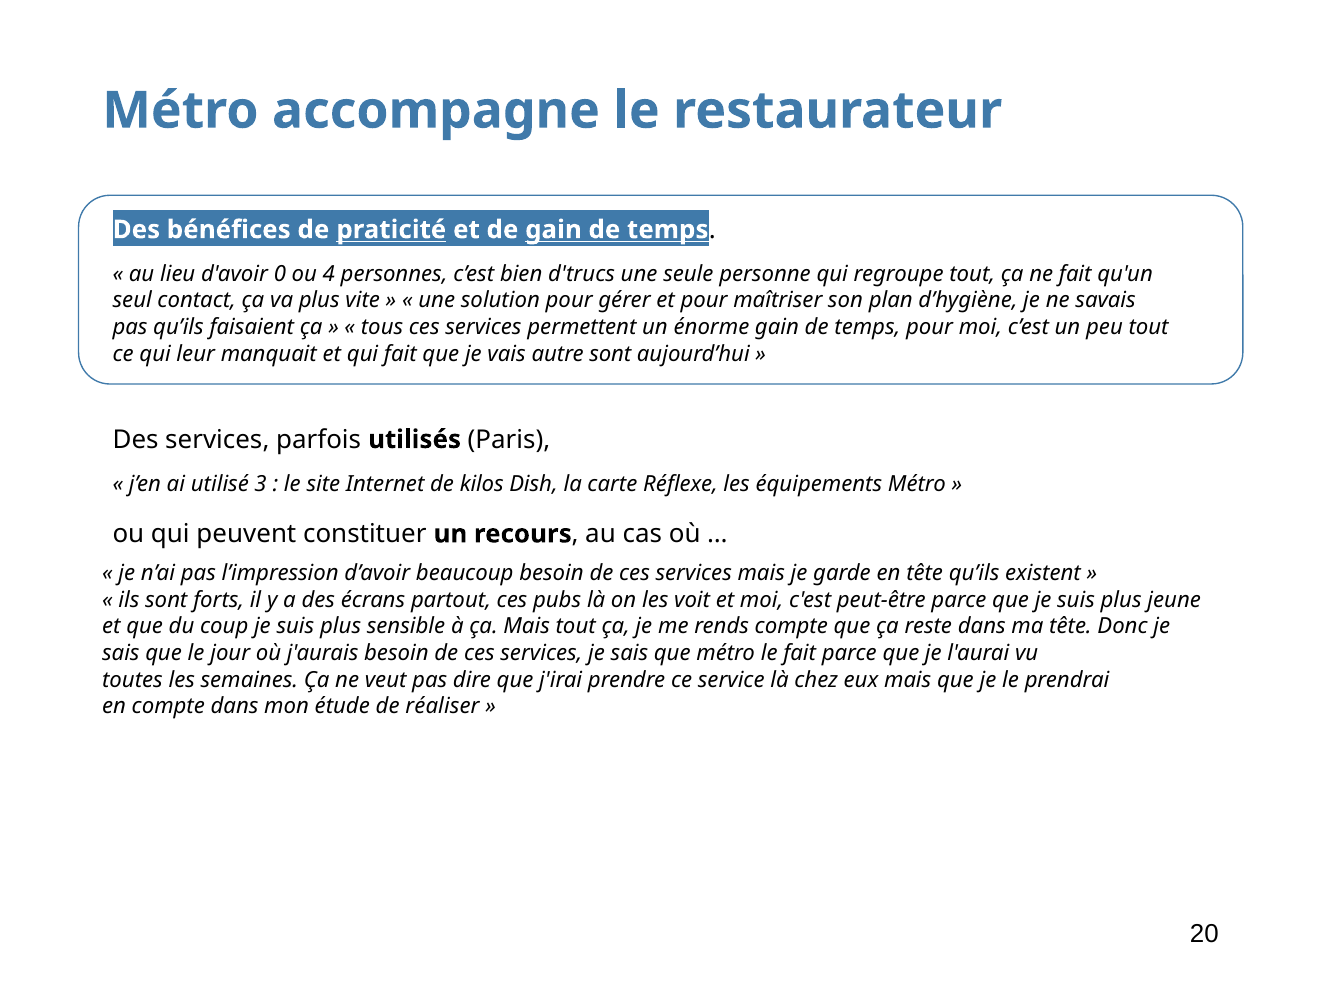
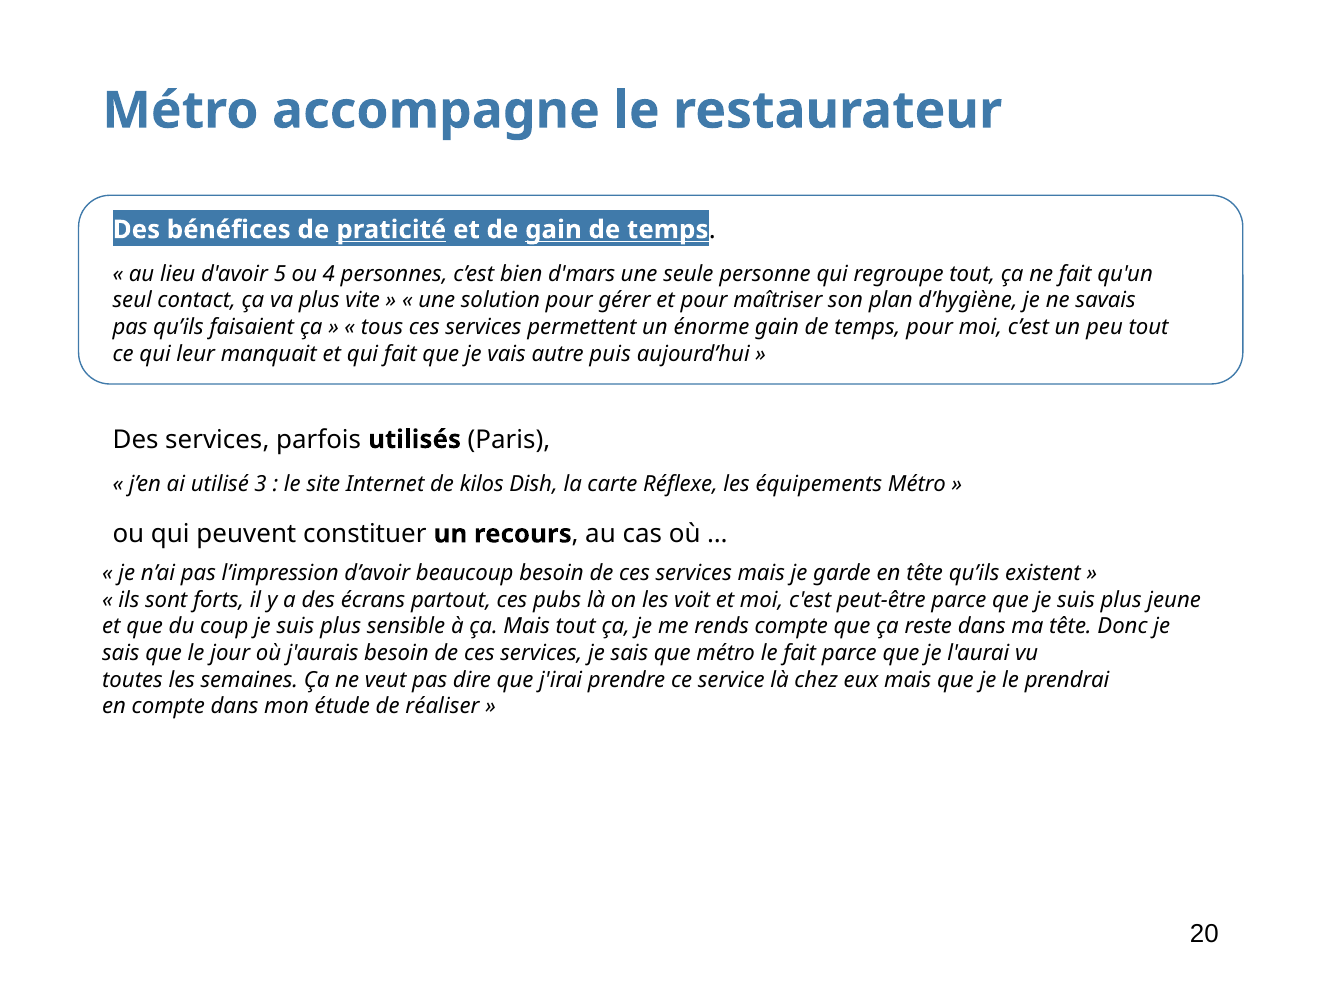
0: 0 -> 5 (280, 274)
d'trucs: d'trucs -> d'mars (582, 274)
autre sont: sont -> puis (610, 354)
